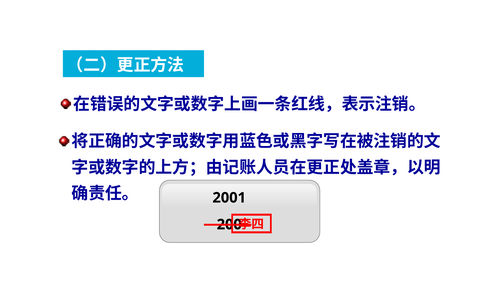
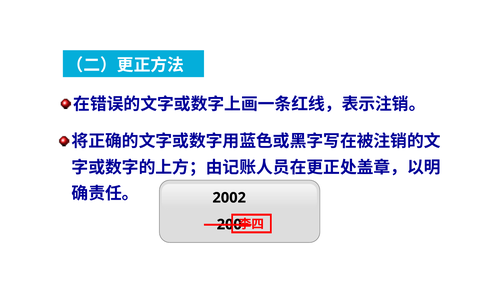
2001: 2001 -> 2002 (229, 198)
